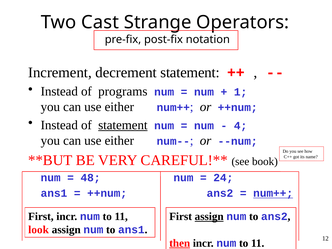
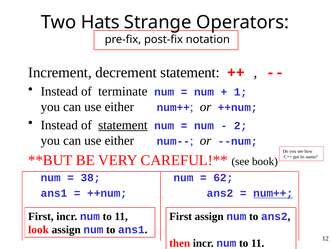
Cast: Cast -> Hats (100, 22)
programs: programs -> terminate (123, 91)
4: 4 -> 2 (241, 126)
48: 48 -> 38 (90, 178)
24: 24 -> 62 (223, 178)
assign underline: present -> none (209, 217)
then underline: present -> none (180, 243)
